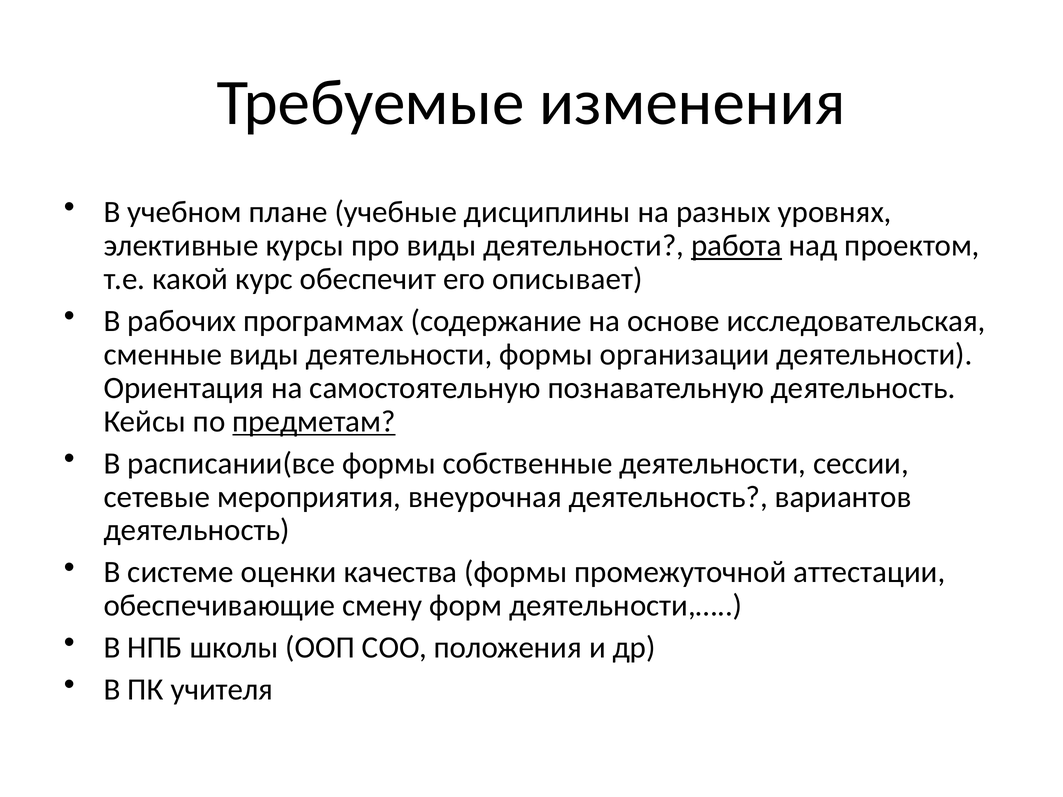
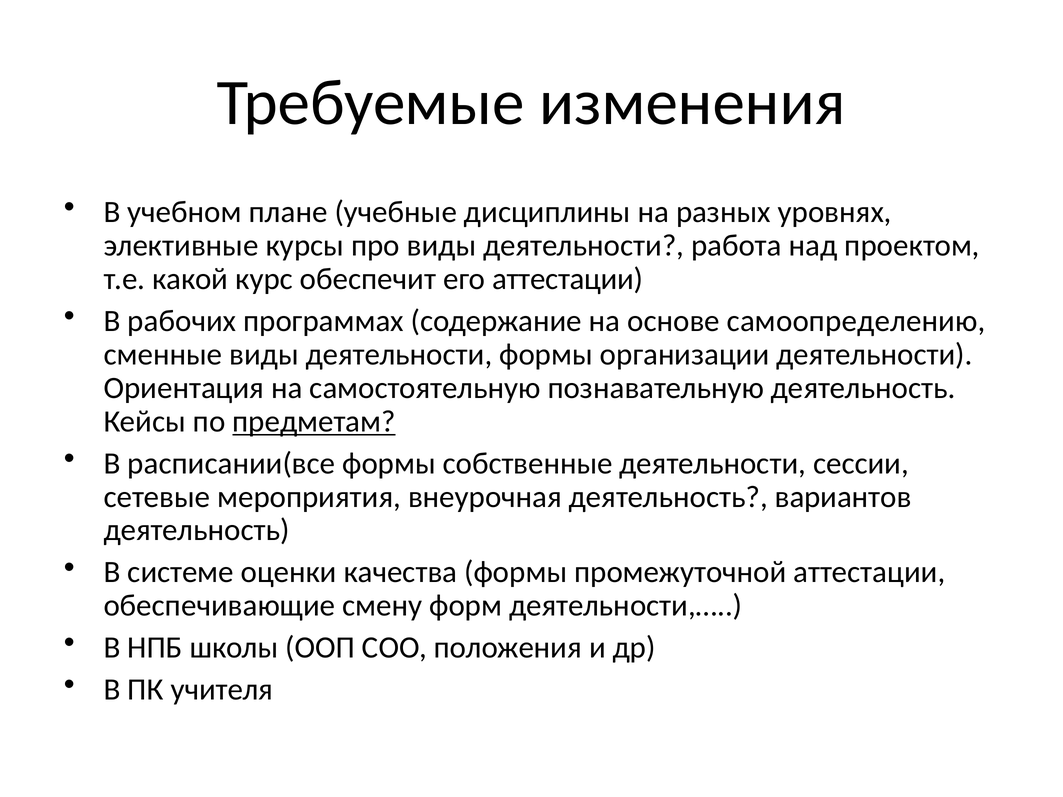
работа underline: present -> none (736, 246)
его описывает: описывает -> аттестации (568, 279)
исследовательская: исследовательская -> самоопределению (856, 321)
